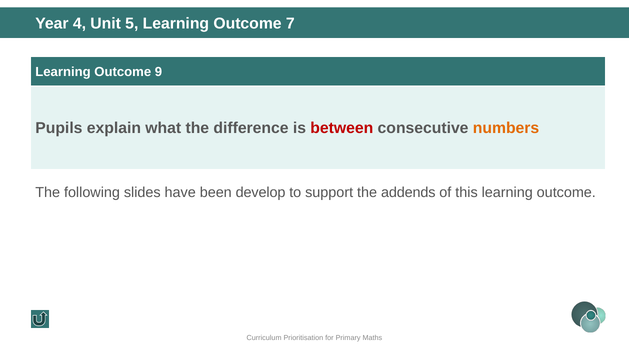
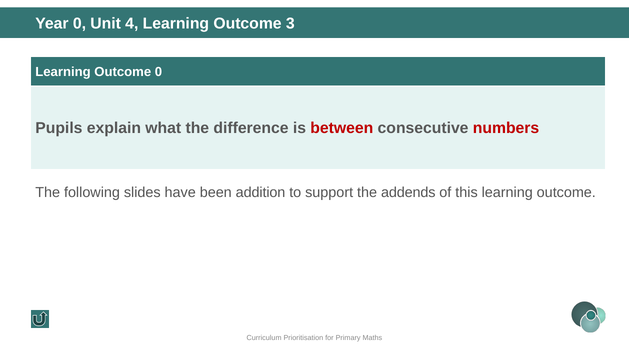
Year 4: 4 -> 0 (79, 23)
5: 5 -> 4 (132, 23)
7: 7 -> 3 (290, 23)
Outcome 9: 9 -> 0 (158, 72)
numbers colour: orange -> red (506, 128)
develop: develop -> addition (261, 192)
